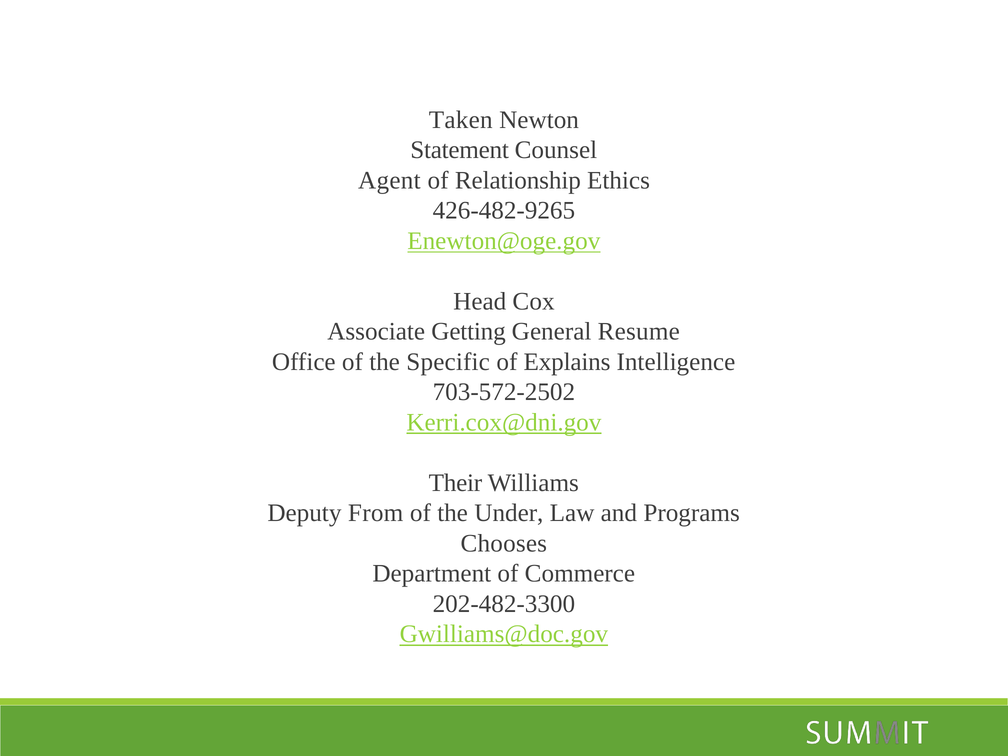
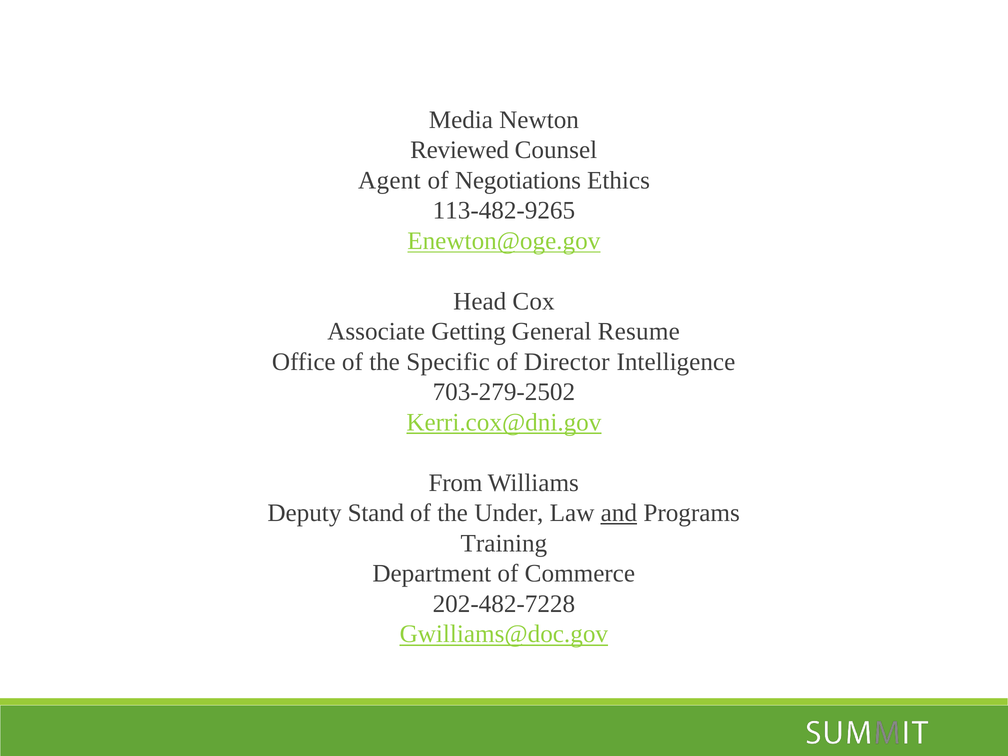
Taken: Taken -> Media (461, 120)
Statement: Statement -> Reviewed (460, 150)
Relationship: Relationship -> Negotiations (518, 180)
426-482-9265: 426-482-9265 -> 113-482-9265 (504, 211)
Explains: Explains -> Director (567, 362)
703-572-2502: 703-572-2502 -> 703-279-2502 (504, 392)
Their: Their -> From (455, 483)
From: From -> Stand (376, 513)
and underline: none -> present (619, 513)
Chooses: Chooses -> Training (504, 543)
202-482-3300: 202-482-3300 -> 202-482-7228 (504, 604)
